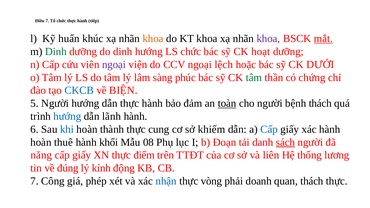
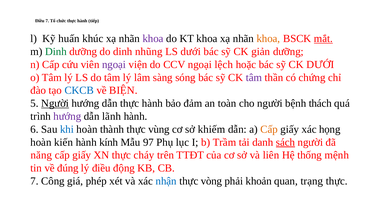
khoa colour: orange -> purple (153, 39)
khoa colour: purple -> orange (268, 39)
dinh hướng: hướng -> nhũng (149, 52)
LS chức: chức -> dưới (191, 52)
hoạt: hoạt -> giản (261, 52)
phúc: phúc -> sóng (185, 78)
tâm colour: green -> purple (254, 78)
Người underline: none -> present (55, 103)
toàn underline: present -> none (227, 103)
hướng colour: blue -> purple (67, 116)
cung: cung -> vùng (159, 129)
Cấp colour: blue -> orange (269, 129)
xác hành: hành -> họng (330, 129)
thuê: thuê -> kiến (64, 142)
khối: khối -> kính (109, 142)
08: 08 -> 97 (148, 142)
Đoạn: Đoạn -> Trầm (224, 142)
điểm: điểm -> cháy (144, 155)
lương: lương -> mệnh (337, 155)
lý kính: kính -> điều (101, 168)
doanh: doanh -> khoản (259, 181)
quan thách: thách -> trạng (312, 181)
